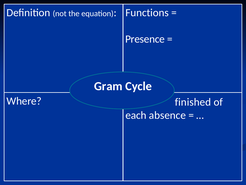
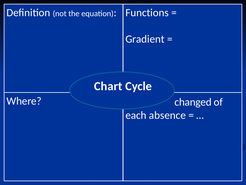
Presence: Presence -> Gradient (145, 39)
Gram: Gram -> Chart (108, 86)
finished: finished -> changed (193, 102)
